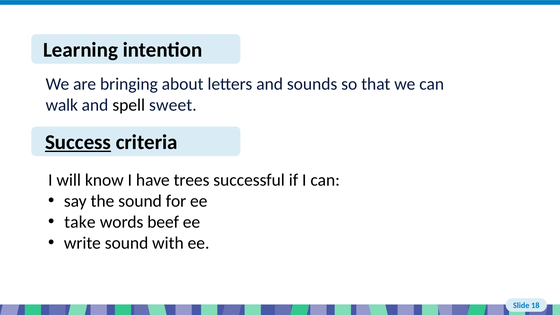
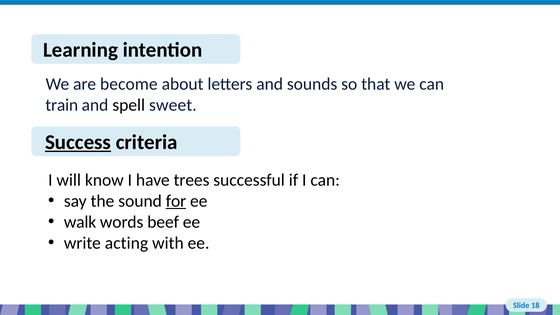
bringing: bringing -> become (129, 84)
walk: walk -> train (62, 105)
for underline: none -> present (176, 201)
take: take -> walk (80, 222)
write sound: sound -> acting (126, 243)
